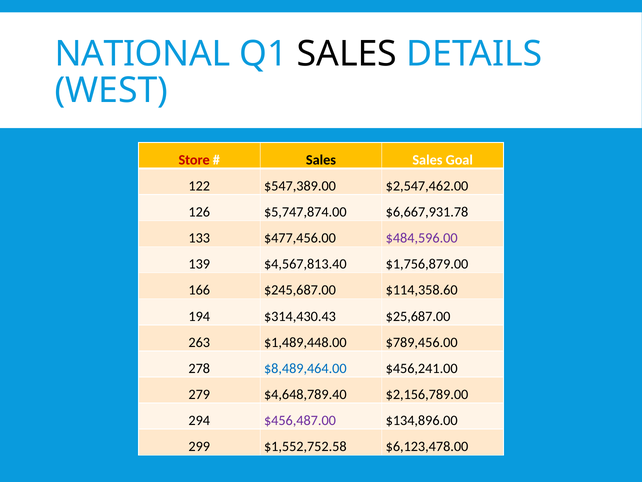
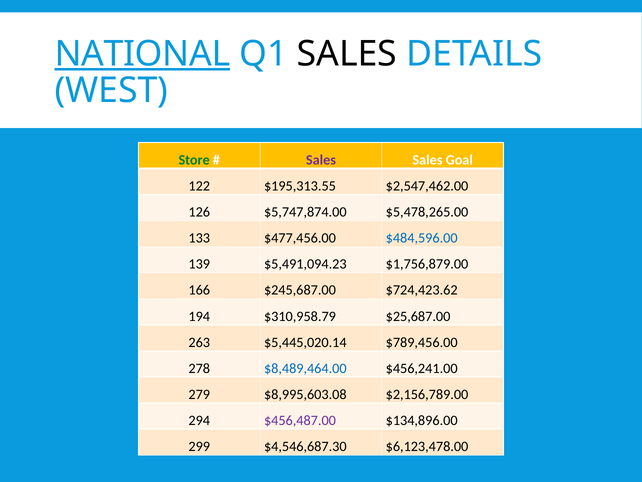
NATIONAL underline: none -> present (142, 54)
Store colour: red -> green (194, 160)
Sales colour: black -> purple (321, 160)
$547,389.00: $547,389.00 -> $195,313.55 (300, 186)
$6,667,931.78: $6,667,931.78 -> $5,478,265.00 (427, 212)
$484,596.00 colour: purple -> blue (422, 238)
$4,567,813.40: $4,567,813.40 -> $5,491,094.23 (305, 264)
$114,358.60: $114,358.60 -> $724,423.62 (422, 290)
$314,430.43: $314,430.43 -> $310,958.79 (300, 316)
$1,489,448.00: $1,489,448.00 -> $5,445,020.14 (305, 342)
$4,648,789.40: $4,648,789.40 -> $8,995,603.08 (305, 394)
$1,552,752.58: $1,552,752.58 -> $4,546,687.30 (305, 446)
